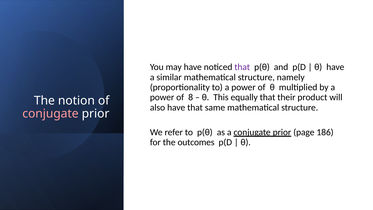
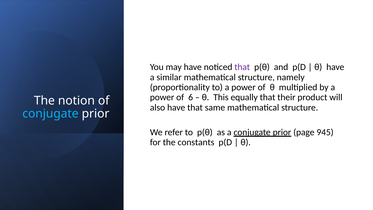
8: 8 -> 6 (191, 97)
conjugate colour: pink -> light blue (50, 114)
186: 186 -> 945 (325, 132)
outcomes: outcomes -> constants (196, 142)
